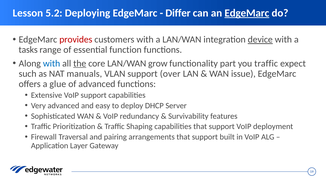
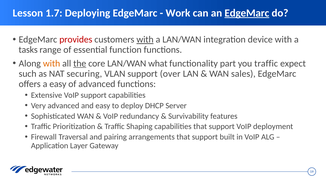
5.2: 5.2 -> 1.7 (54, 13)
Differ: Differ -> Work (178, 13)
with underline: none -> present (145, 40)
device underline: present -> none (260, 40)
with colour: blue -> orange (52, 64)
grow: grow -> what (158, 64)
manuals: manuals -> securing (84, 74)
issue: issue -> sales (243, 74)
a glue: glue -> easy (58, 84)
